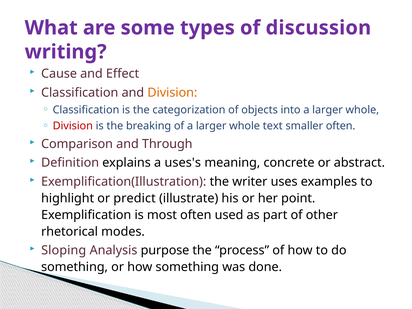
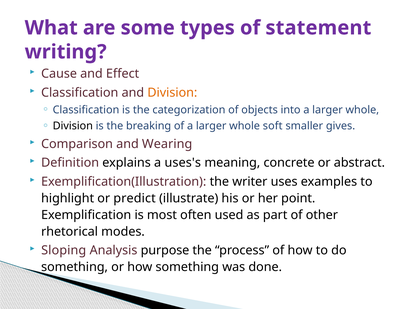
discussion: discussion -> statement (318, 28)
Division colour: red -> black (73, 126)
text: text -> soft (273, 126)
smaller often: often -> gives (341, 126)
Through: Through -> Wearing (167, 144)
